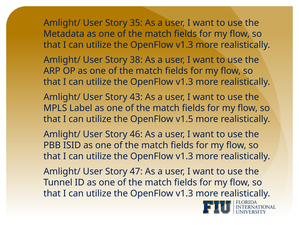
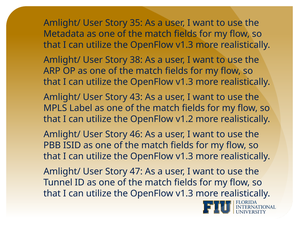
v1.5: v1.5 -> v1.2 (184, 119)
